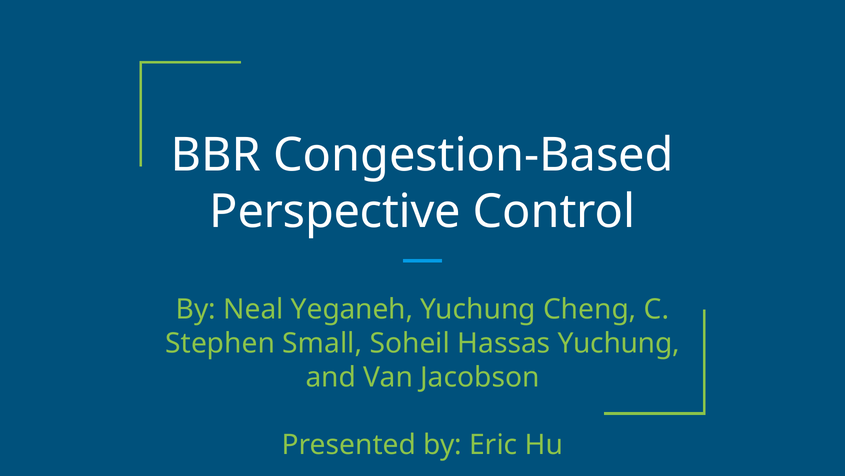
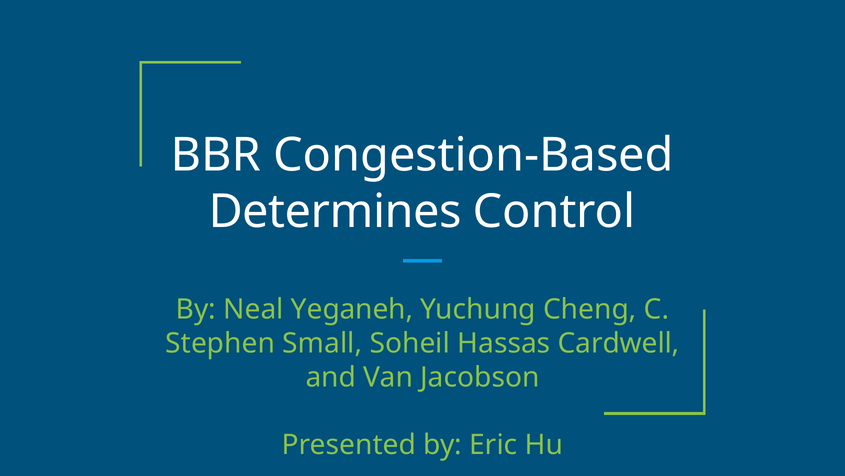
Perspective: Perspective -> Determines (335, 211)
Hassas Yuchung: Yuchung -> Cardwell (619, 343)
